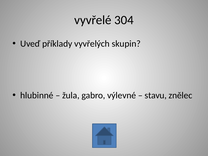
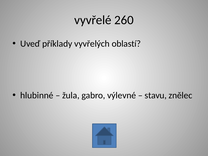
304: 304 -> 260 (124, 20)
skupin: skupin -> oblastí (126, 44)
